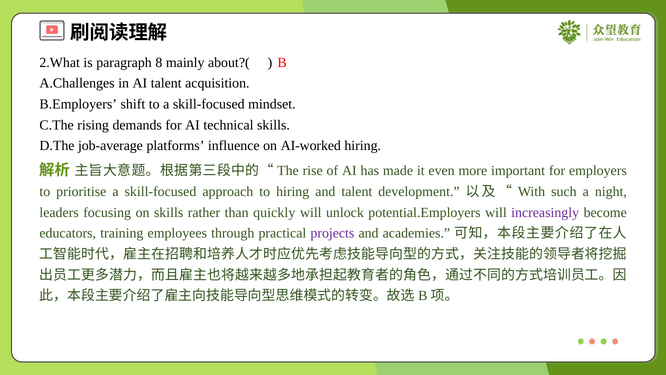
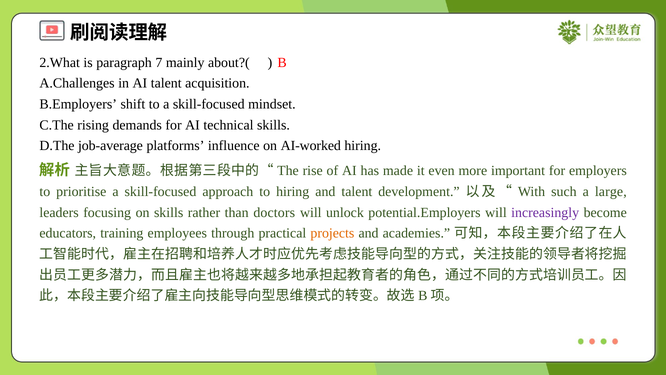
8: 8 -> 7 (159, 62)
night: night -> large (611, 191)
quickly: quickly -> doctors (274, 212)
projects colour: purple -> orange (332, 233)
